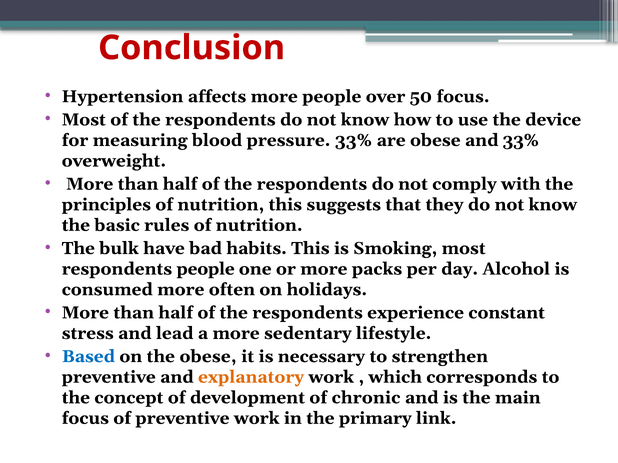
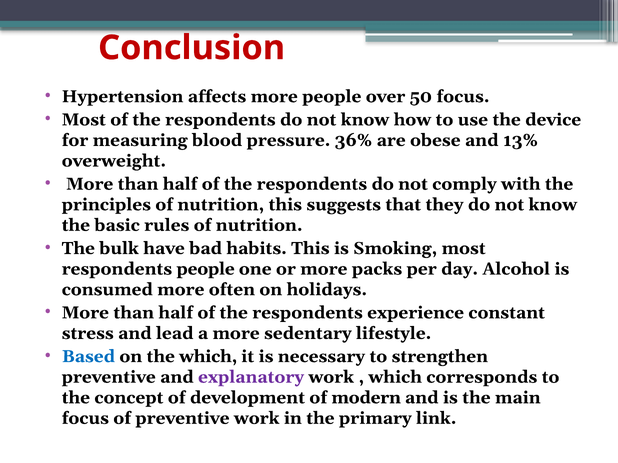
pressure 33%: 33% -> 36% (353, 140)
and 33%: 33% -> 13% (521, 140)
the obese: obese -> which (208, 357)
explanatory colour: orange -> purple (251, 377)
chronic: chronic -> modern (366, 398)
